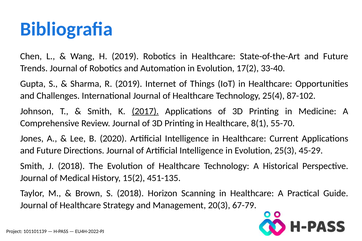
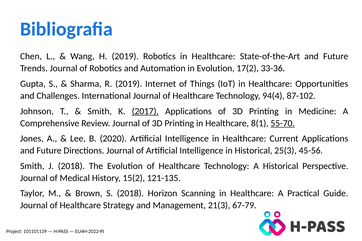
33-40: 33-40 -> 33-36 (273, 68)
25(4: 25(4 -> 94(4 (273, 96)
55-70 underline: none -> present (283, 123)
Intelligence in Evolution: Evolution -> Historical (253, 151)
45-29: 45-29 -> 45-56 (311, 151)
451-135: 451-135 -> 121-135 (164, 178)
20(3: 20(3 -> 21(3 (219, 206)
